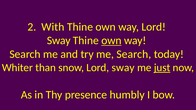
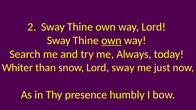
2 With: With -> Sway (53, 27)
me Search: Search -> Always (134, 54)
just underline: present -> none (162, 68)
